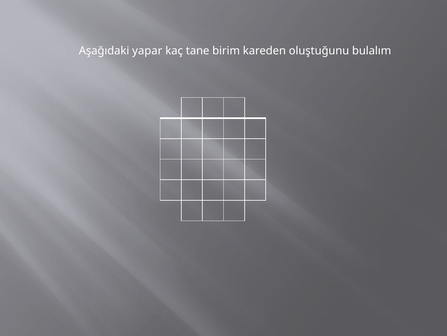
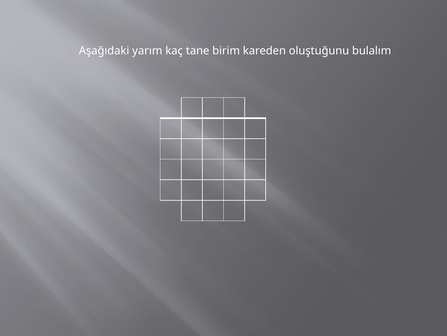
yapar: yapar -> yarım (147, 51)
